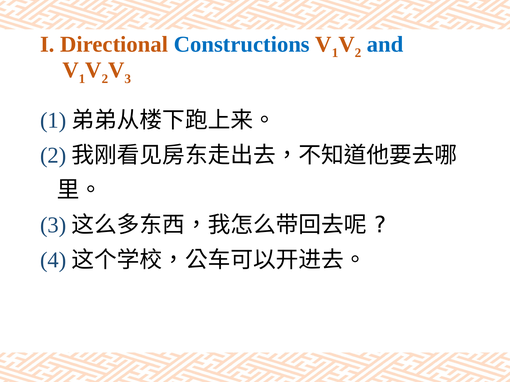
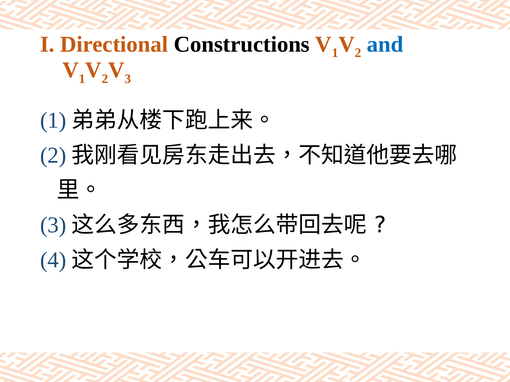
Constructions colour: blue -> black (242, 44)
